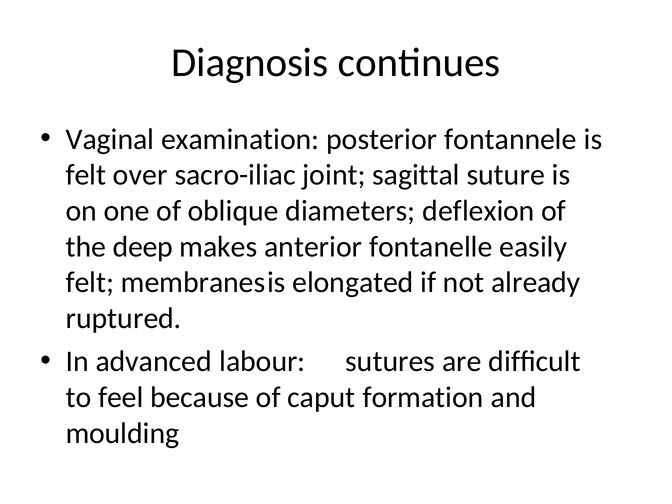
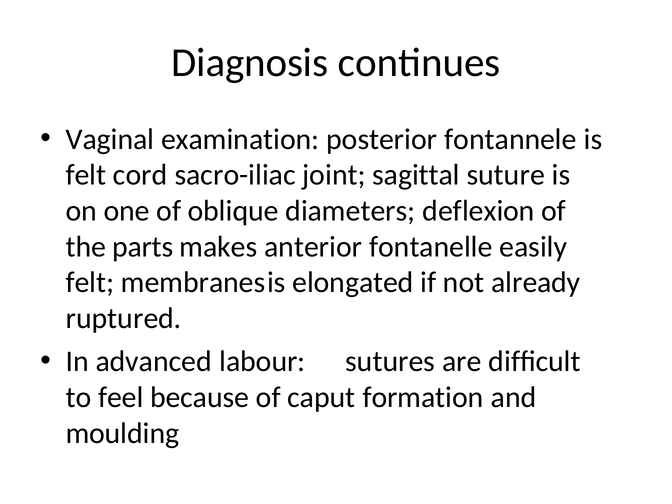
over: over -> cord (140, 175)
deep: deep -> parts (143, 247)
